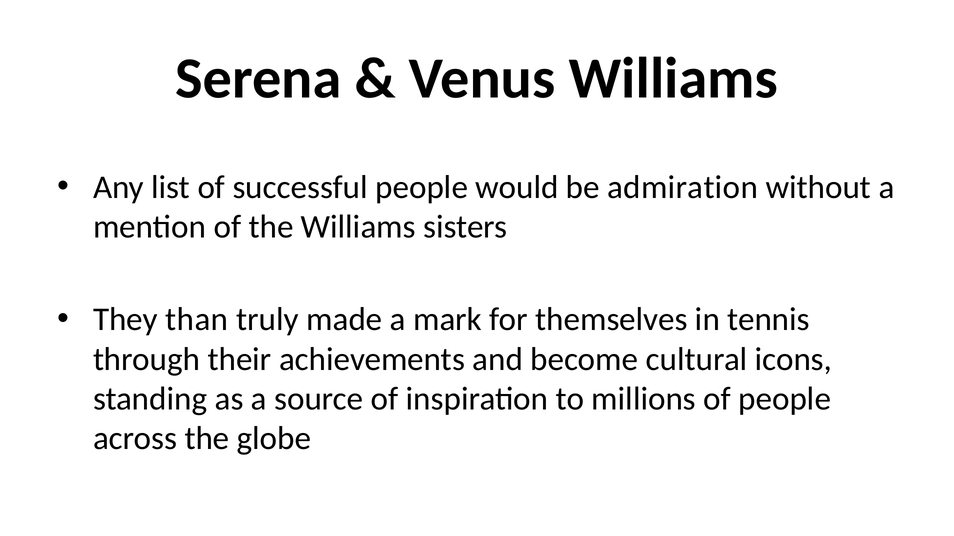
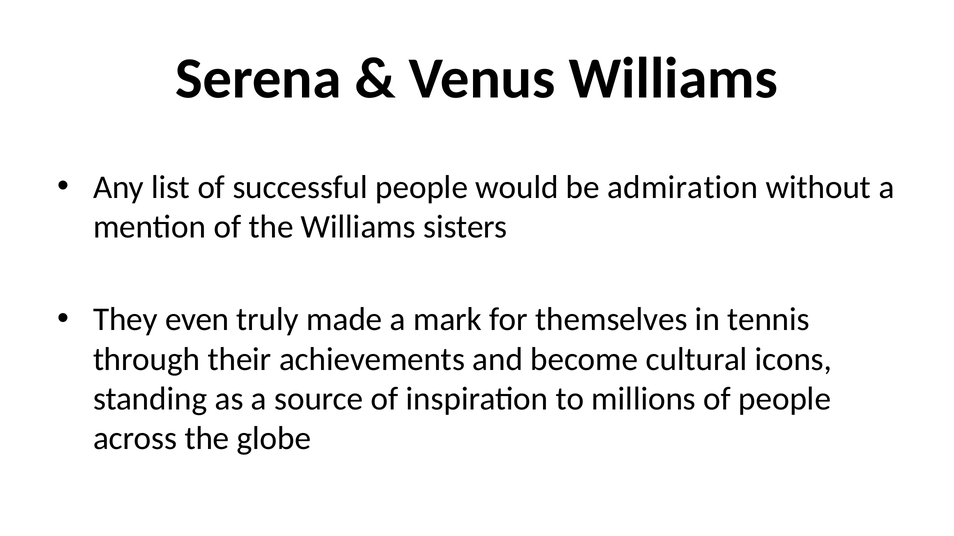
than: than -> even (197, 320)
